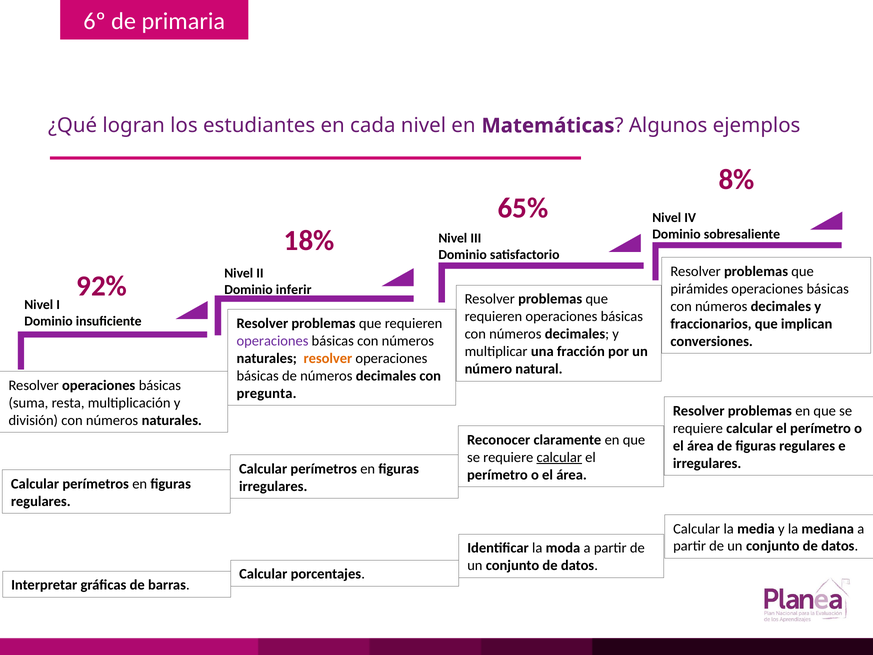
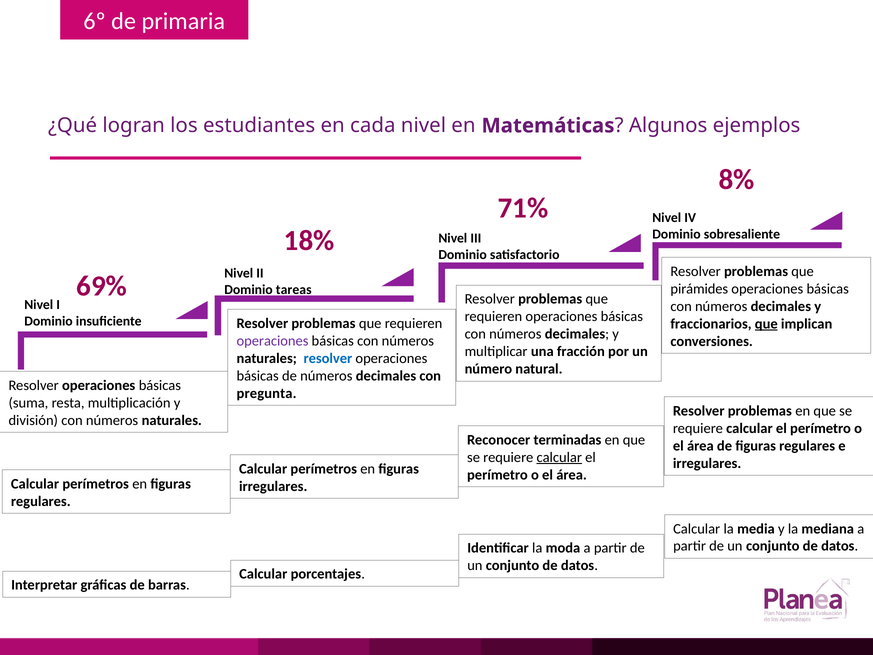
65%: 65% -> 71% (523, 208)
92%: 92% -> 69% (102, 286)
inferir: inferir -> tareas (294, 289)
que underline: none -> present (766, 324)
resolver colour: orange -> blue (328, 358)
claramente: claramente -> terminadas (567, 440)
